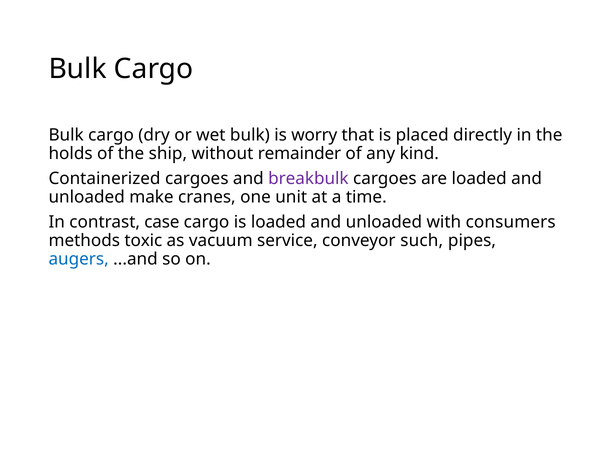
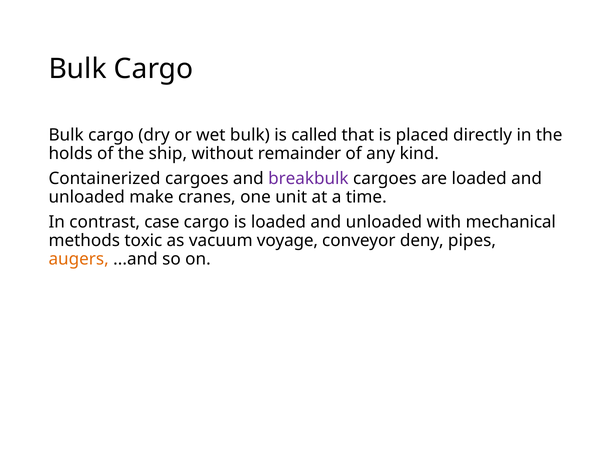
worry: worry -> called (314, 135)
consumers: consumers -> mechanical (511, 222)
service: service -> voyage (287, 240)
such: such -> deny (422, 240)
augers colour: blue -> orange (79, 259)
